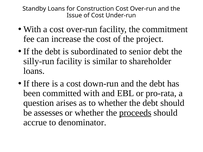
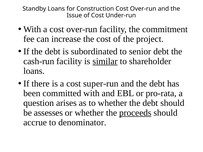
silly-run: silly-run -> cash-run (39, 61)
similar underline: none -> present (105, 61)
down-run: down-run -> super-run (101, 84)
